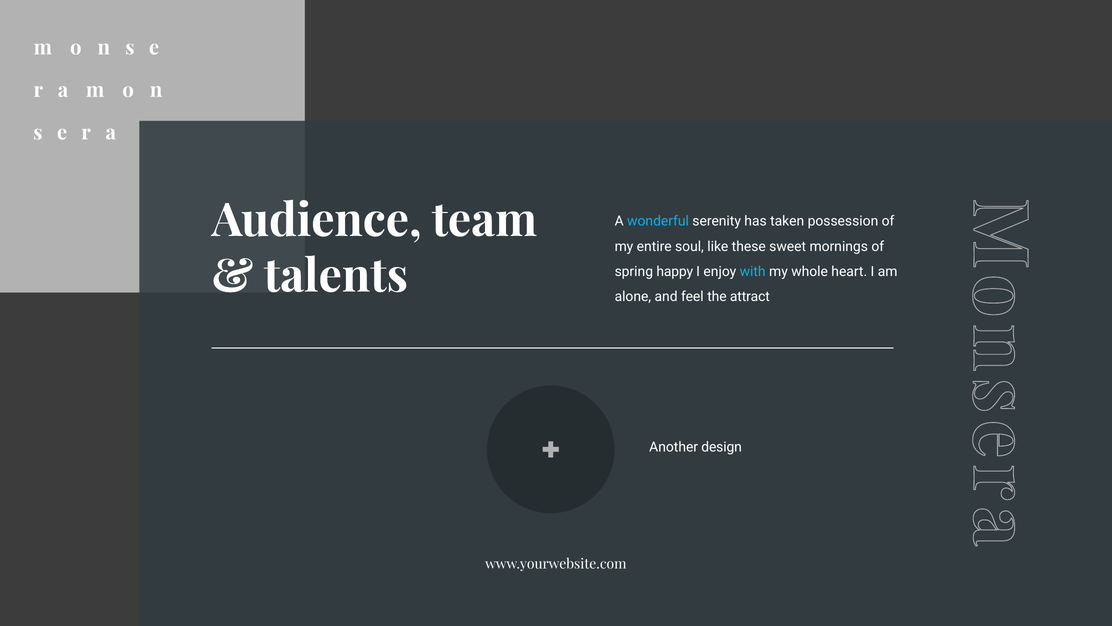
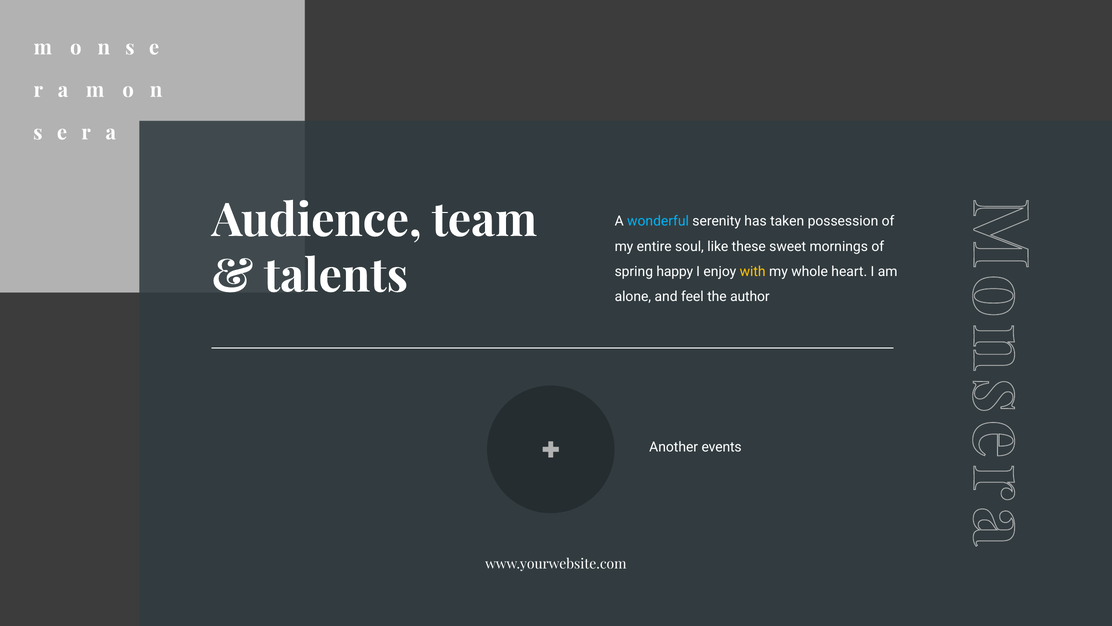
with colour: light blue -> yellow (753, 271)
attract: attract -> author (750, 296)
design: design -> events (722, 447)
